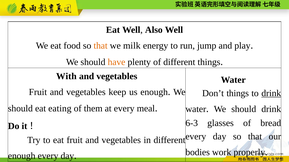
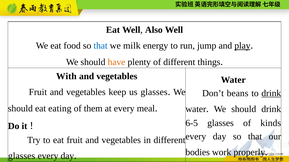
that colour: orange -> blue (101, 46)
play underline: none -> present (242, 46)
us enough: enough -> glasses (154, 92)
Don’t things: things -> beans (238, 94)
6-3: 6-3 -> 6-5 (192, 123)
bread: bread -> kinds (271, 123)
enough: enough -> glasses (22, 156)
